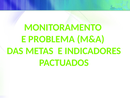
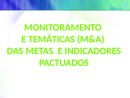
PROBLEMA: PROBLEMA -> TEMÁTICAS (52, 39)
